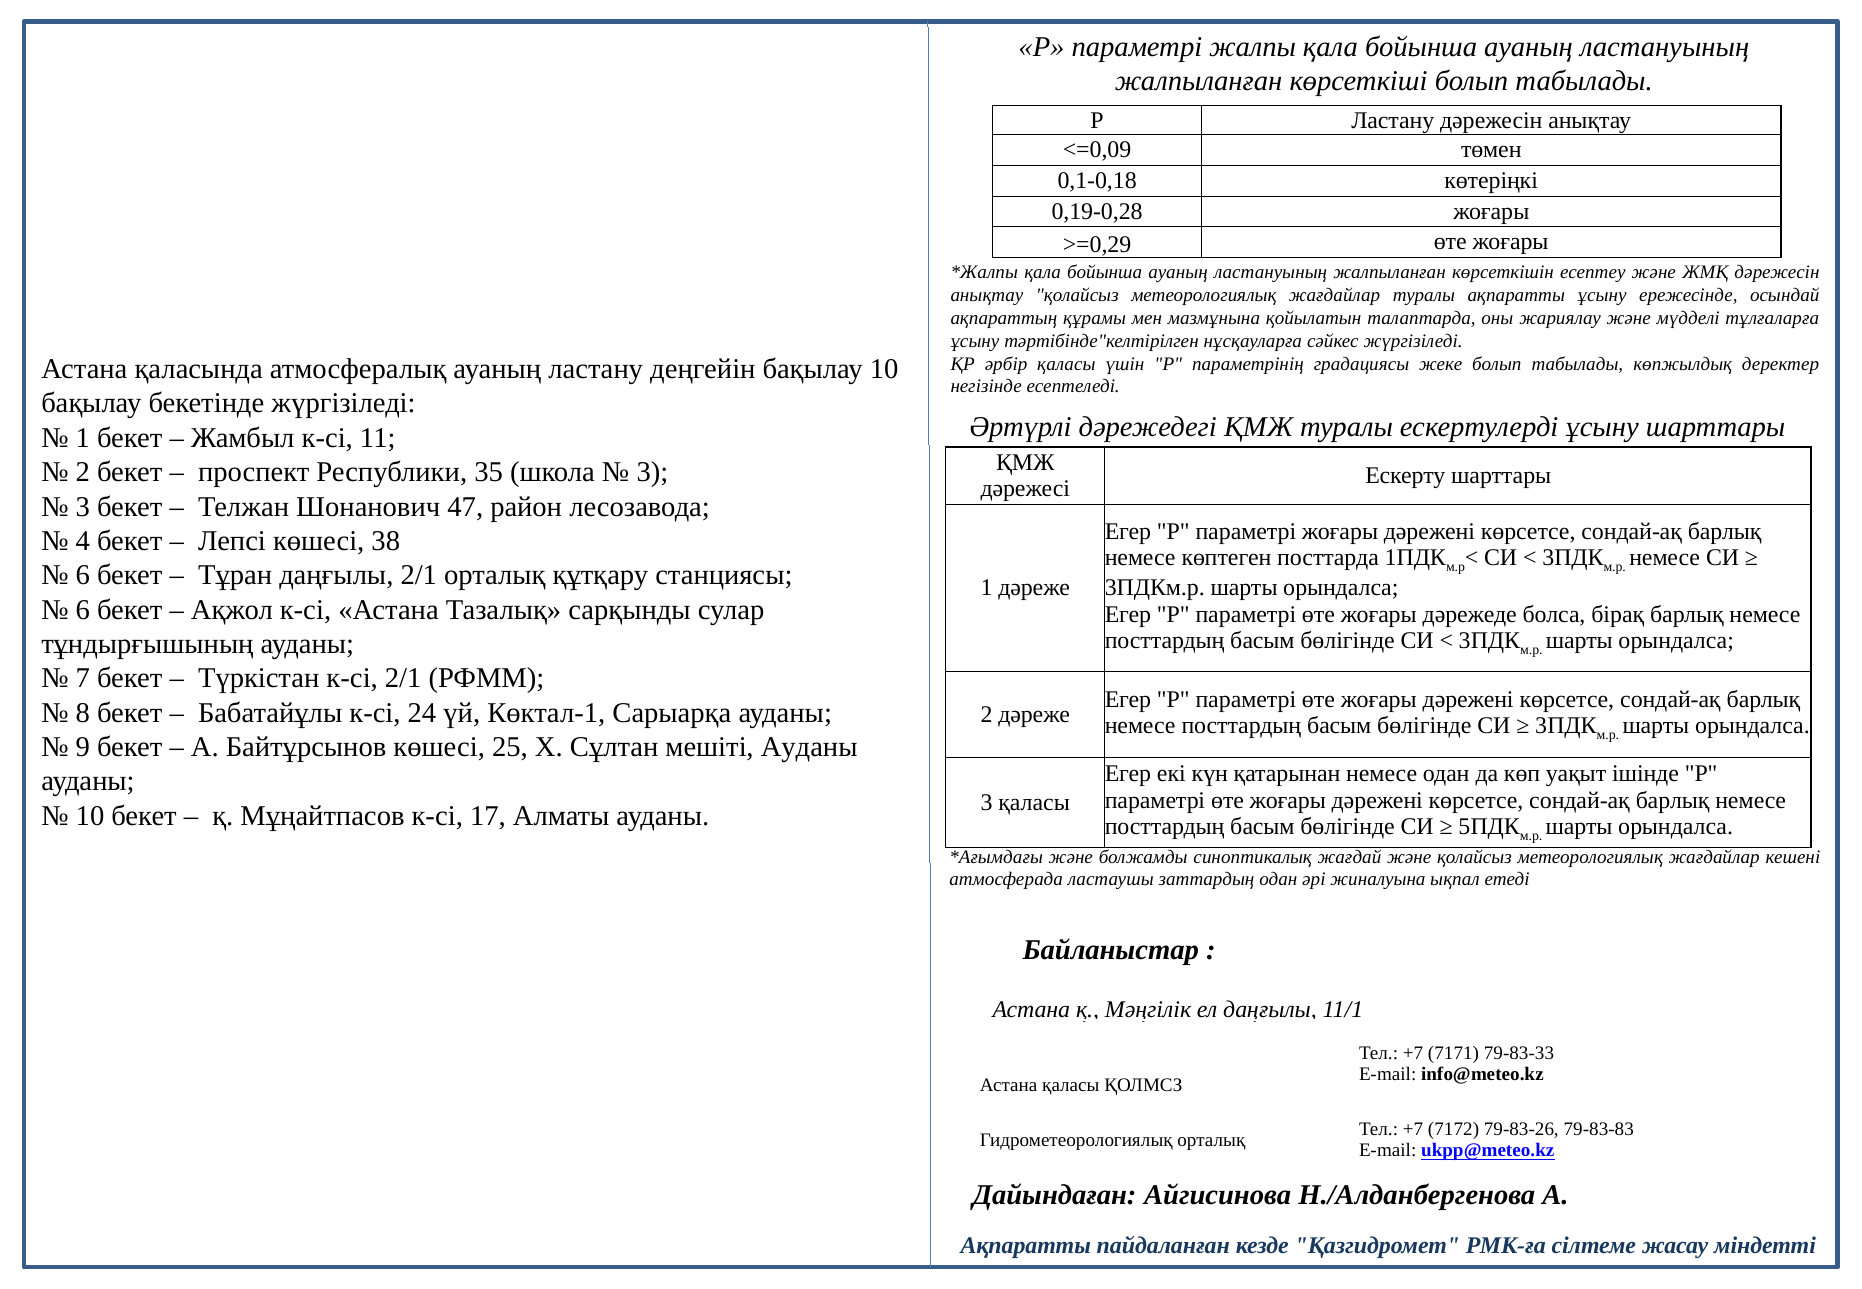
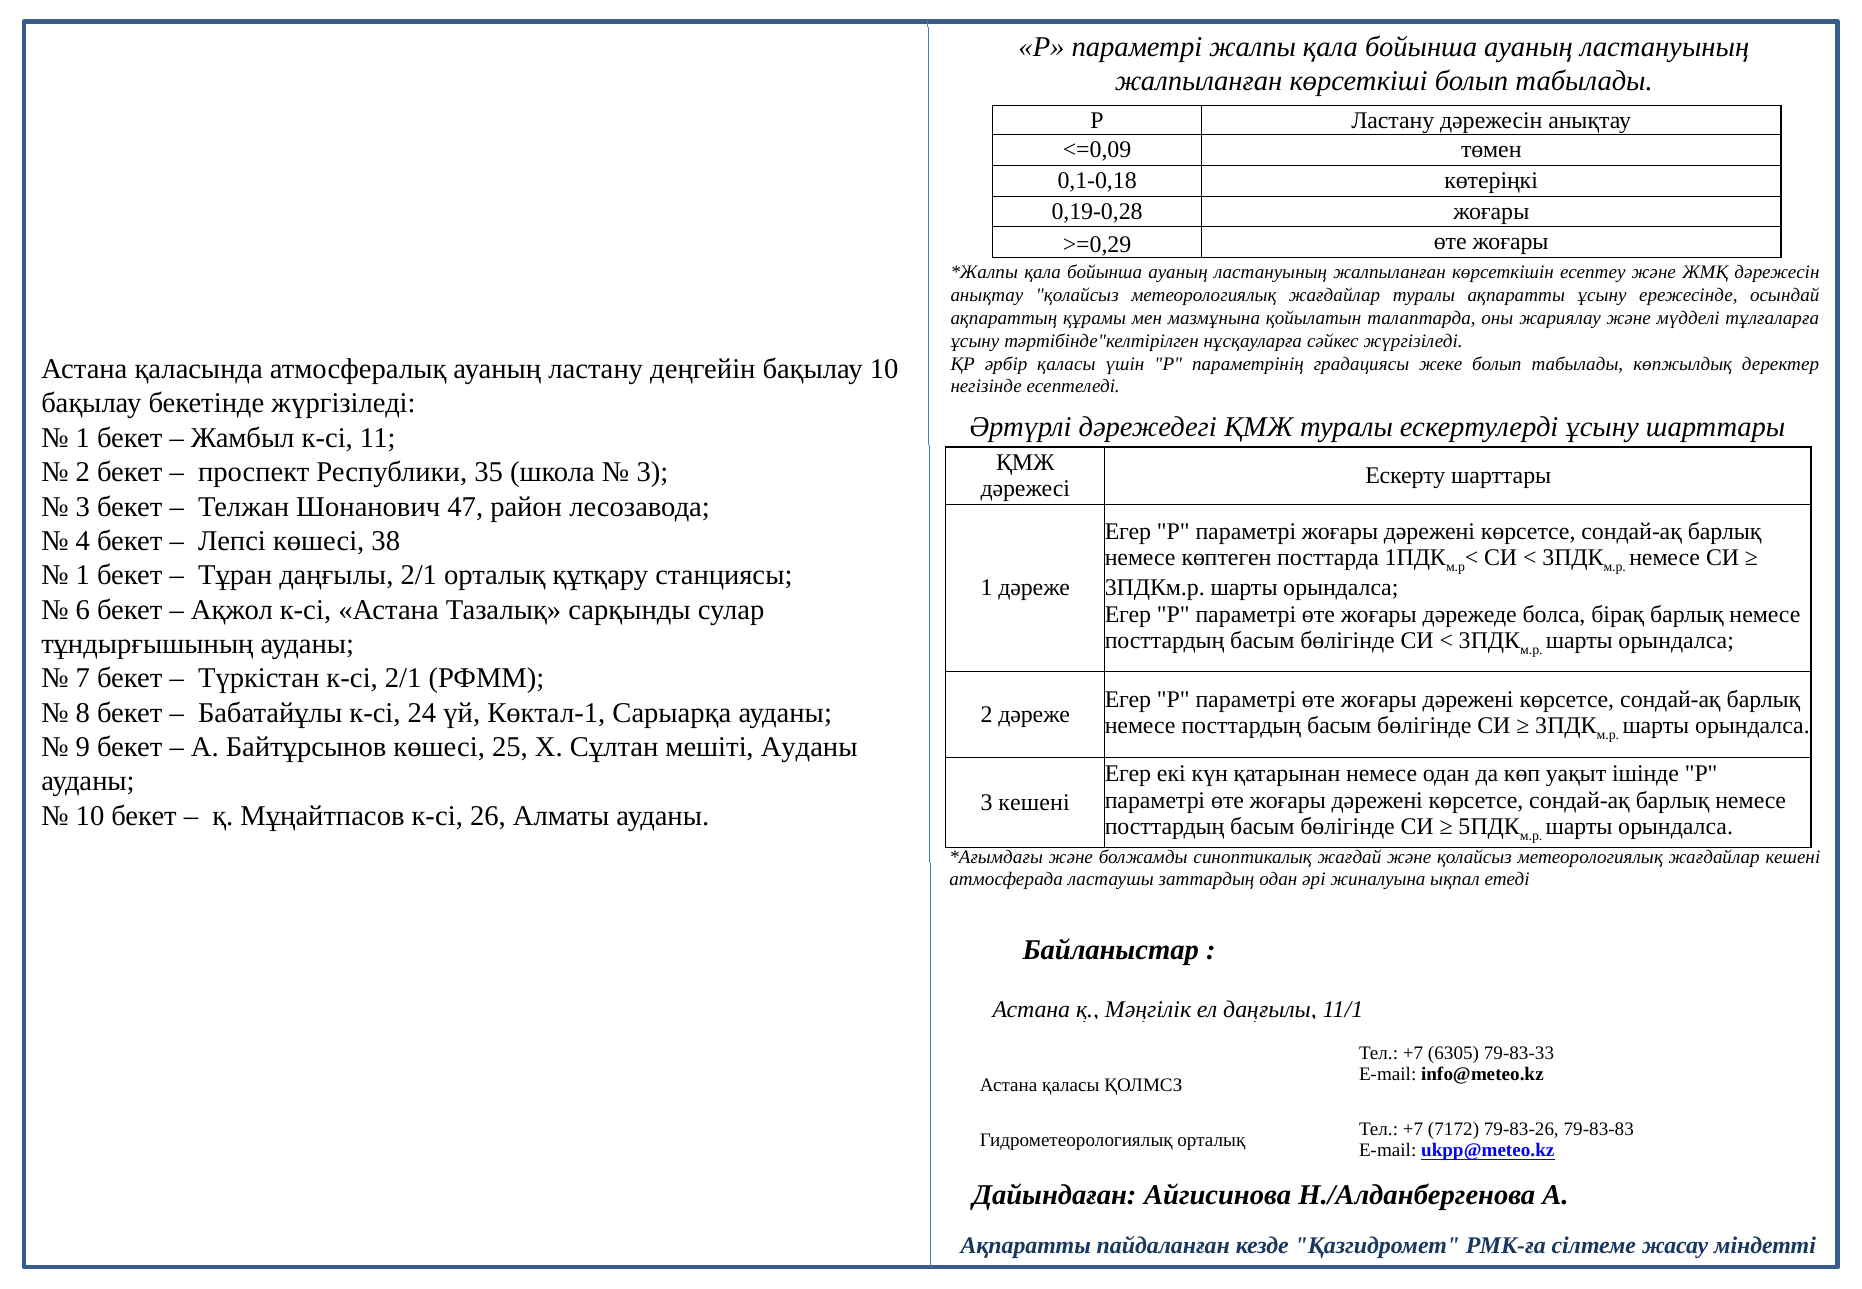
6: 6 -> 1 (83, 575)
3 қаласы: қаласы -> кешені (1034, 802)
17: 17 -> 26 (488, 816)
7171: 7171 -> 6305 (1453, 1053)
